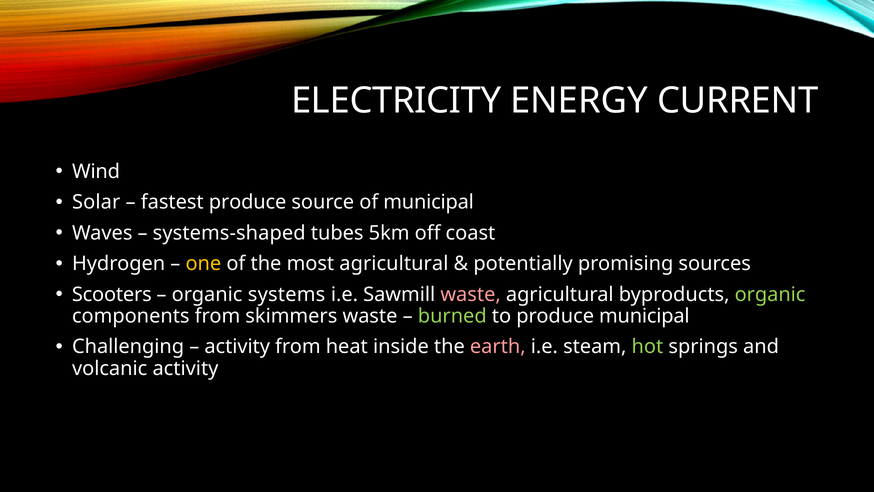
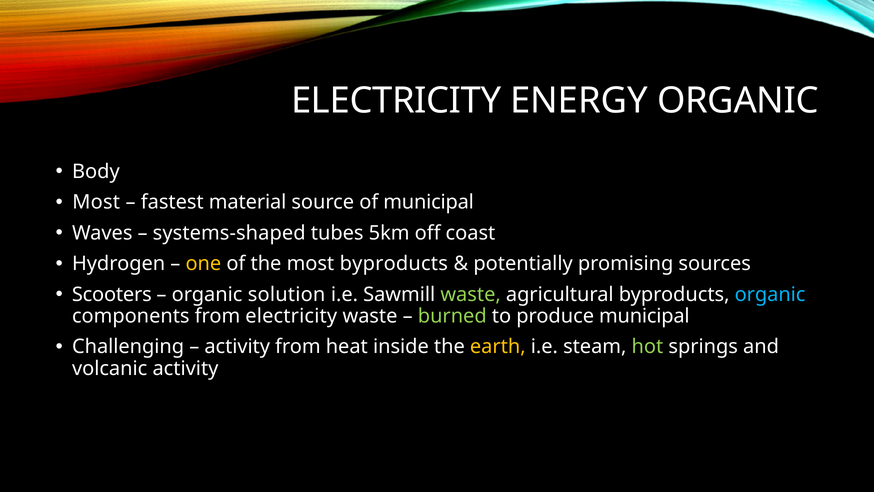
ENERGY CURRENT: CURRENT -> ORGANIC (738, 101)
Wind: Wind -> Body (96, 171)
Solar: Solar -> Most (96, 202)
fastest produce: produce -> material (248, 202)
most agricultural: agricultural -> byproducts (394, 263)
systems: systems -> solution (287, 294)
waste colour: pink -> light green (471, 294)
organic colour: light green -> light blue (770, 294)
from skimmers: skimmers -> electricity (291, 316)
earth colour: pink -> yellow (498, 347)
